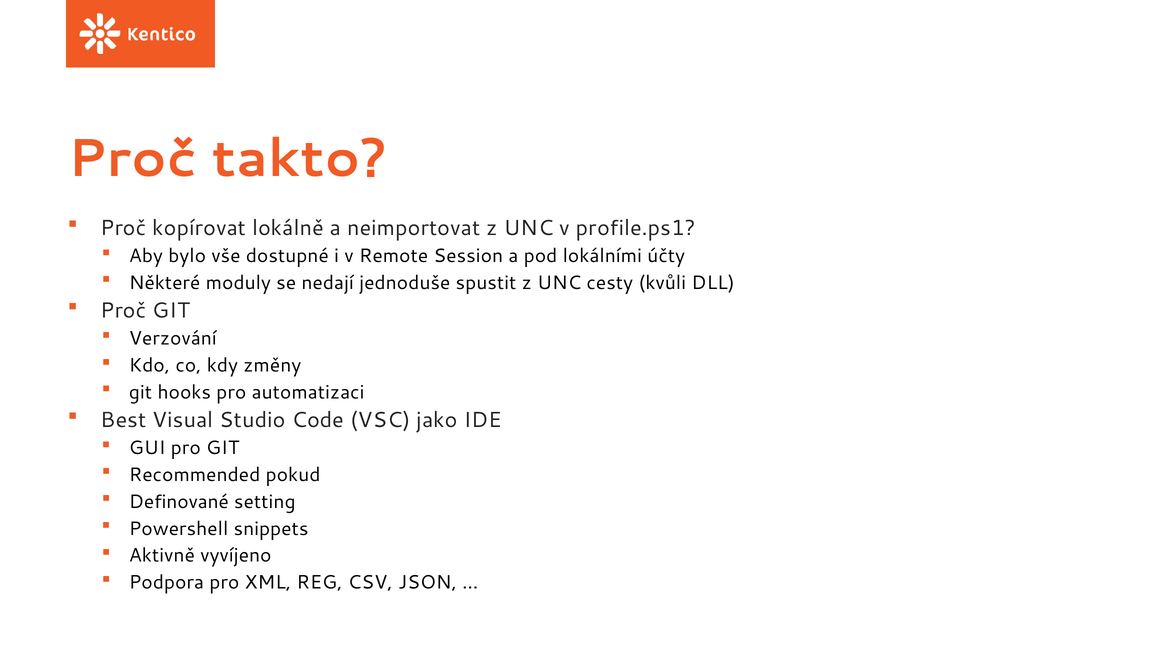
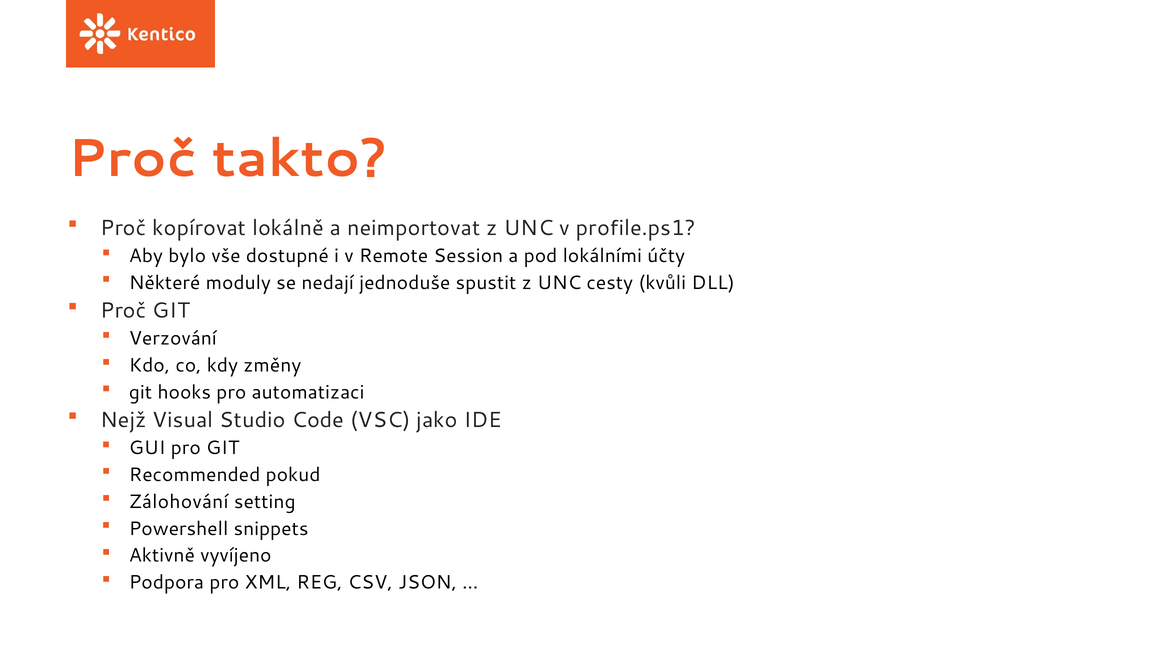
Best: Best -> Nejž (123, 420)
Definované: Definované -> Zálohování (179, 502)
